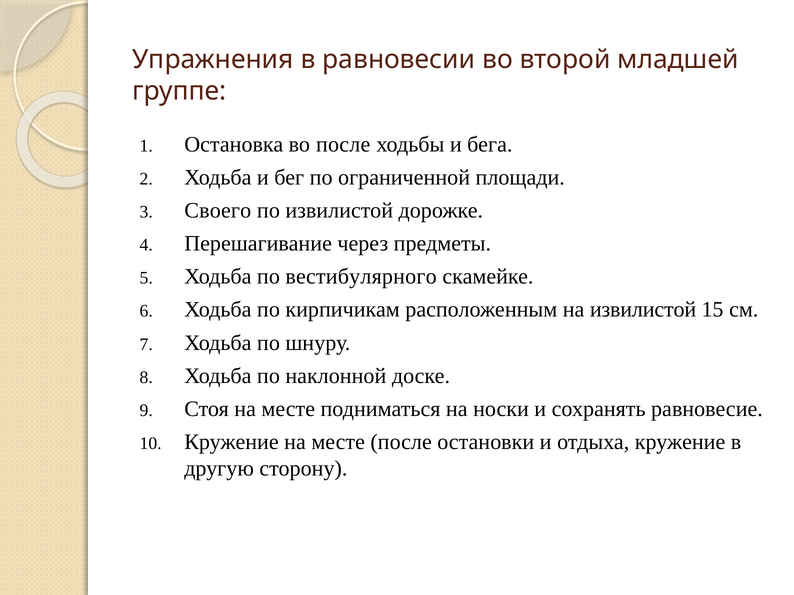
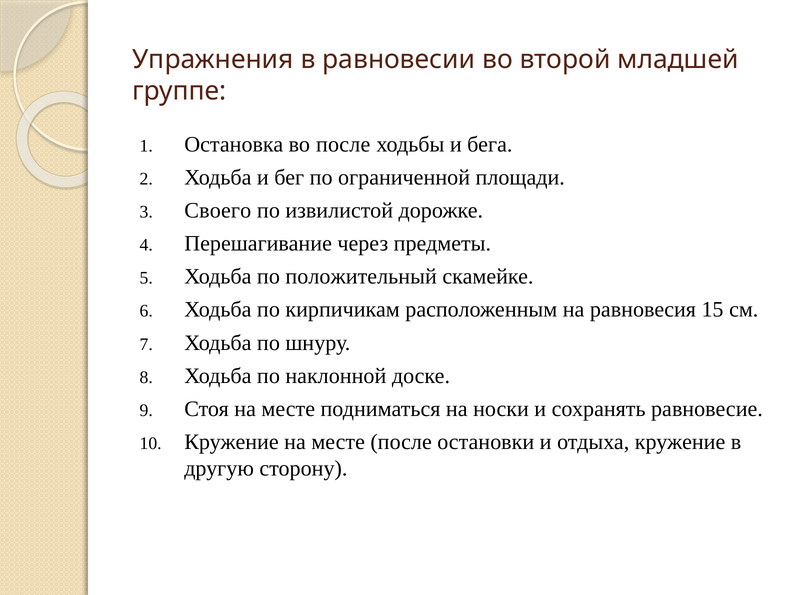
вестибулярного: вестибулярного -> положительный (361, 277)
на извилистой: извилистой -> равновесия (643, 310)
